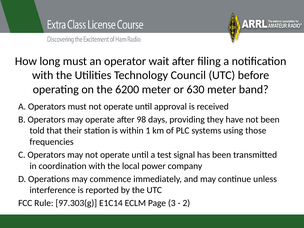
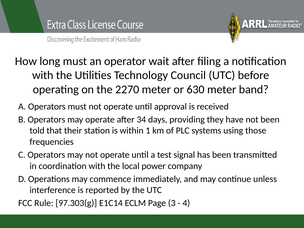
6200: 6200 -> 2270 (127, 89)
98: 98 -> 34 (141, 120)
2: 2 -> 4 (186, 203)
